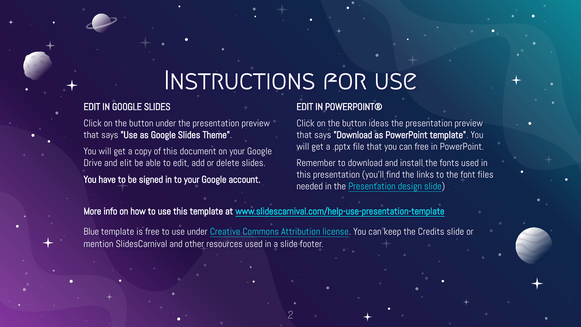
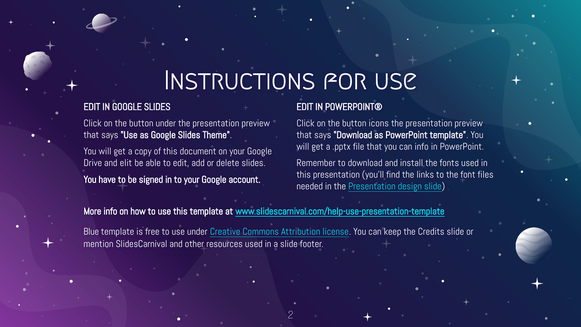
ideas: ideas -> icons (379, 123)
can free: free -> info (422, 146)
